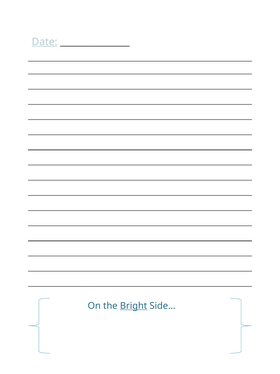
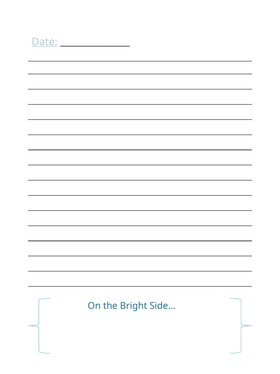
Bright underline: present -> none (134, 305)
